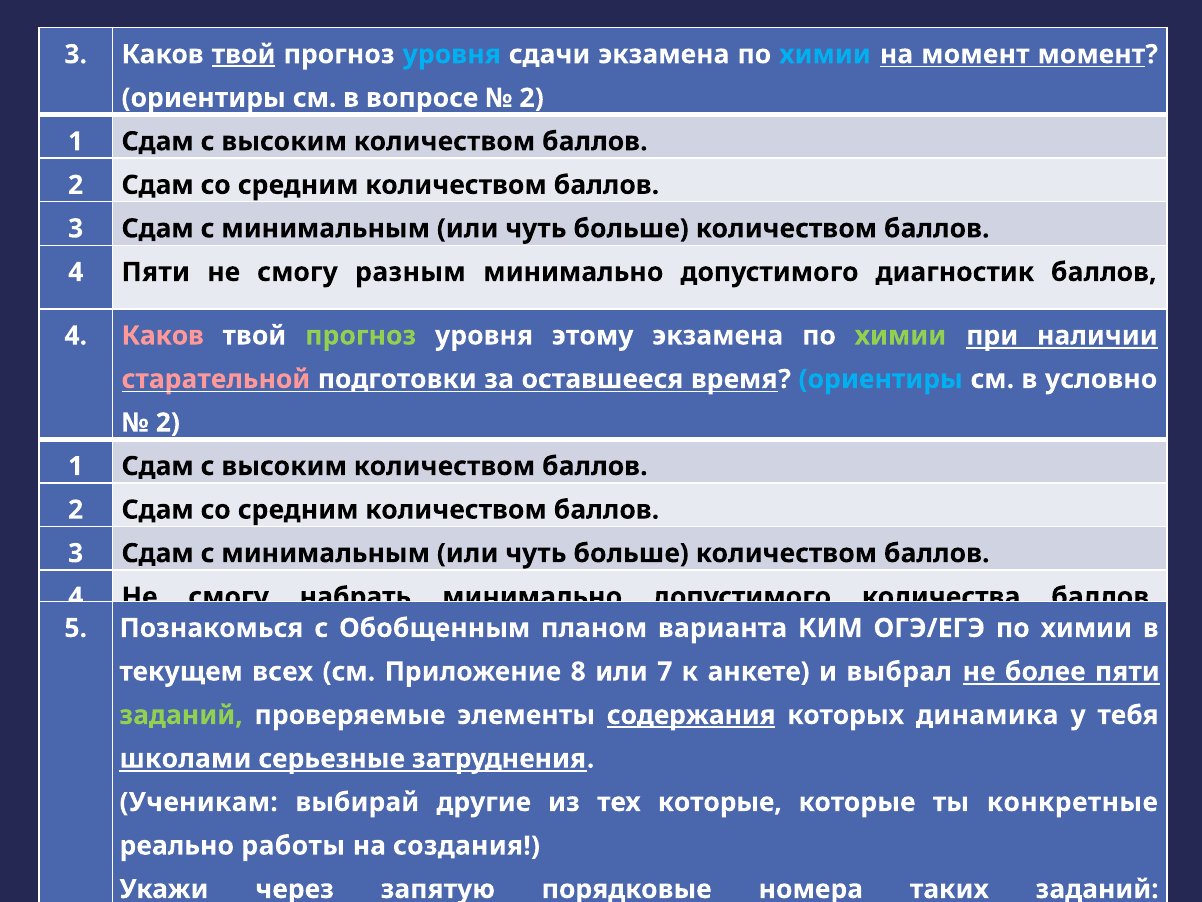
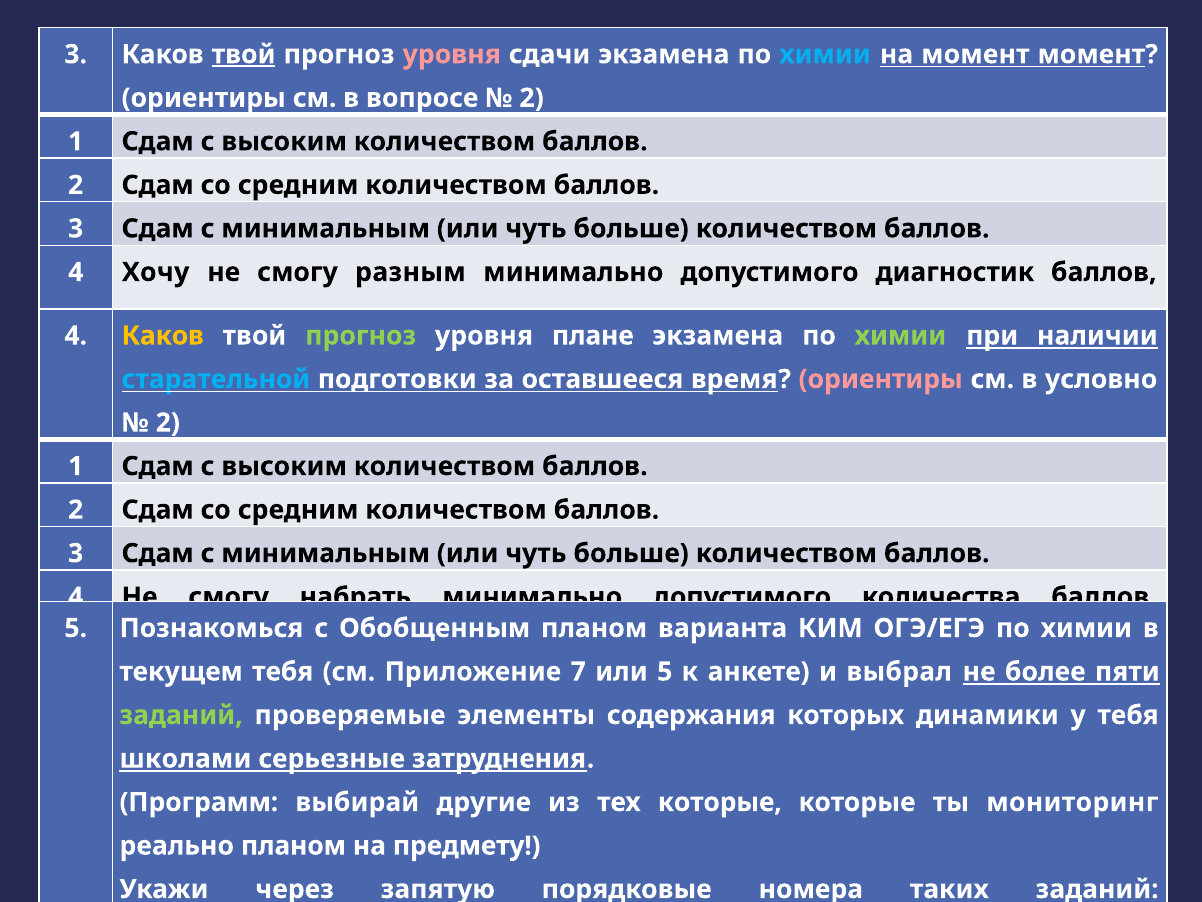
уровня colour: light blue -> pink (452, 54)
4 Пяти: Пяти -> Хочу (156, 272)
Каков colour: pink -> yellow (163, 336)
этому: этому -> плане (593, 336)
старательной colour: pink -> light blue (216, 379)
ориентиры colour: light blue -> pink (881, 379)
текущем всех: всех -> тебя (283, 671)
8: 8 -> 7 (578, 671)
или 7: 7 -> 5 (665, 671)
содержания underline: present -> none (691, 715)
динамика: динамика -> динамики (987, 715)
Ученикам: Ученикам -> Программ (199, 802)
конкретные: конкретные -> мониторинг (1072, 802)
реально работы: работы -> планом (293, 845)
создания: создания -> предмету (467, 845)
